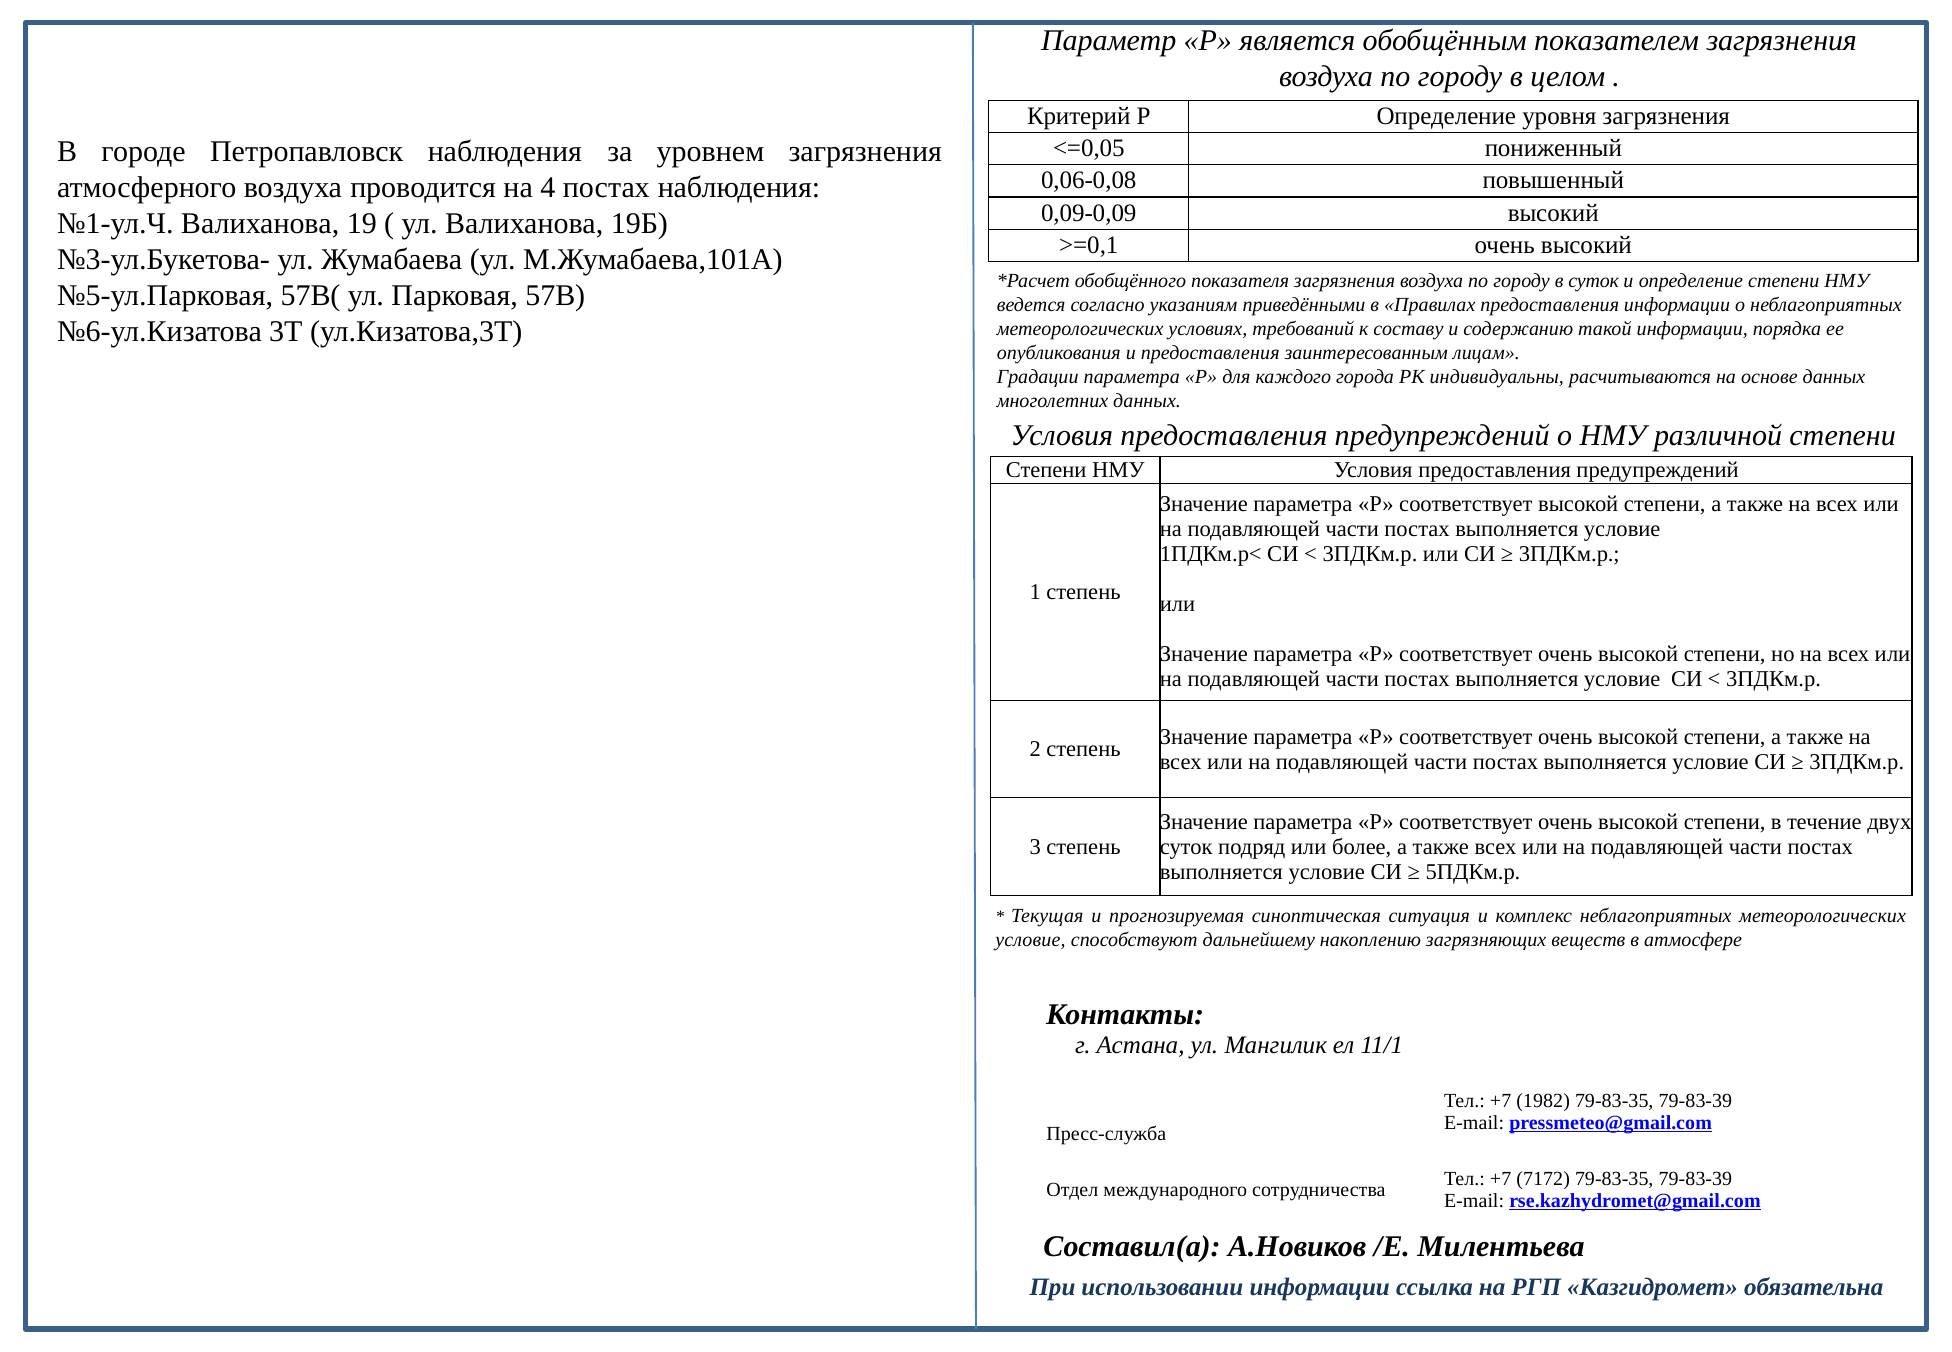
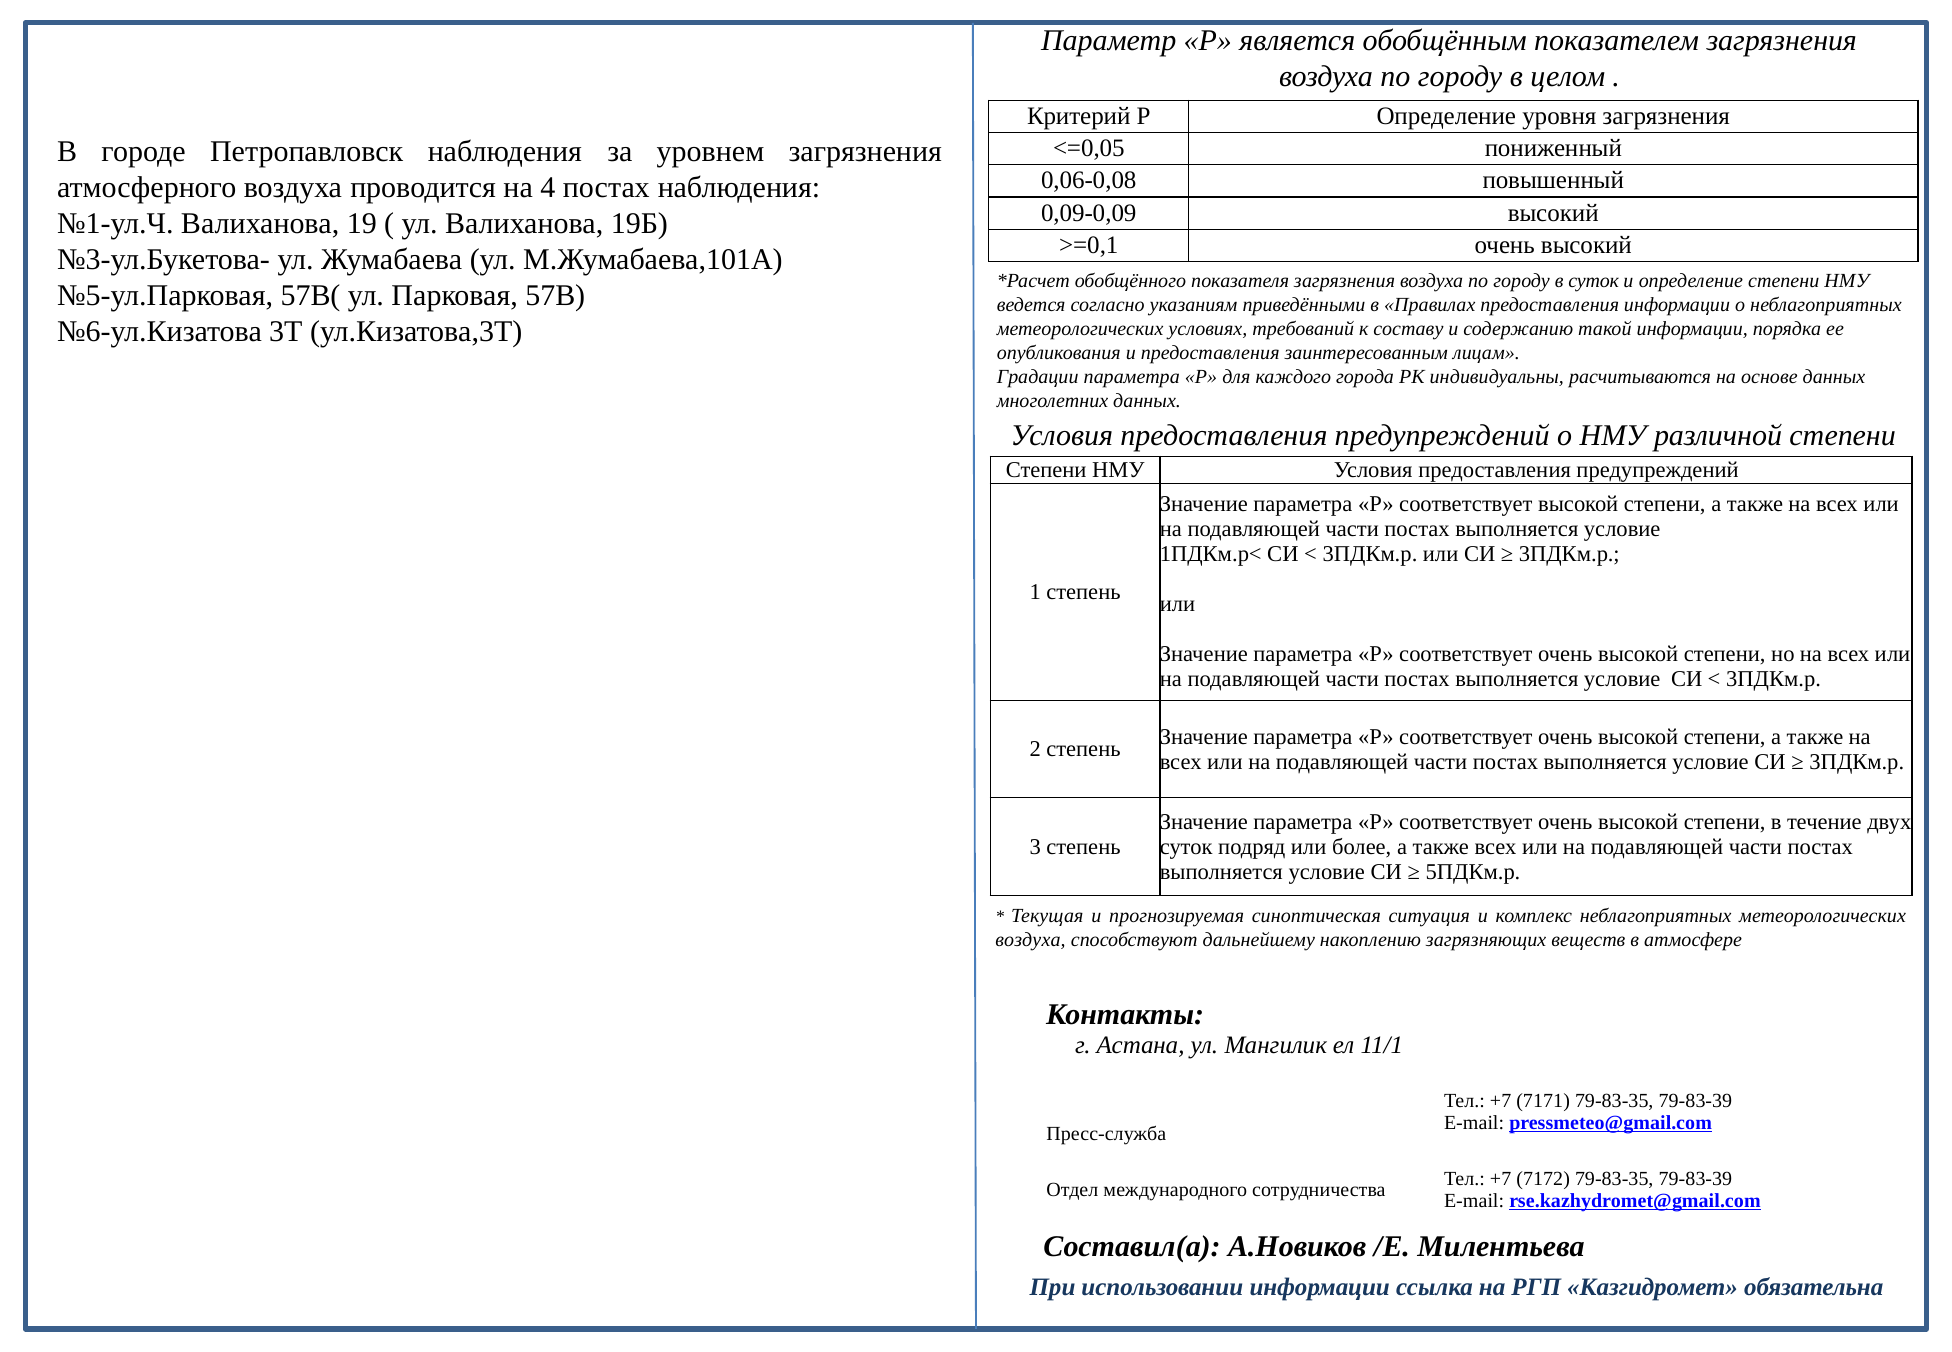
условие: условие -> воздуха (1030, 939)
1982: 1982 -> 7171 (1543, 1100)
